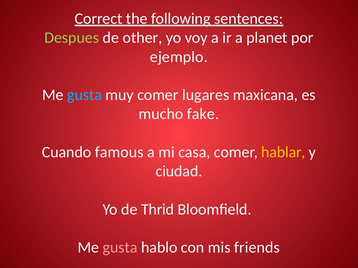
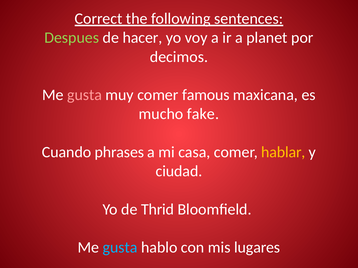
other: other -> hacer (142, 38)
ejemplo: ejemplo -> decimos (179, 57)
gusta colour: light blue -> pink (85, 95)
lugares: lugares -> famous (206, 95)
famous: famous -> phrases (119, 152)
gusta colour: pink -> light blue (120, 248)
friends: friends -> lugares (257, 248)
